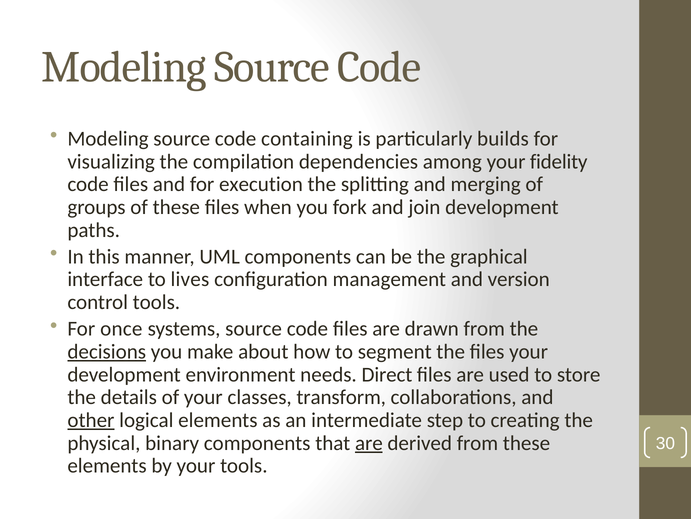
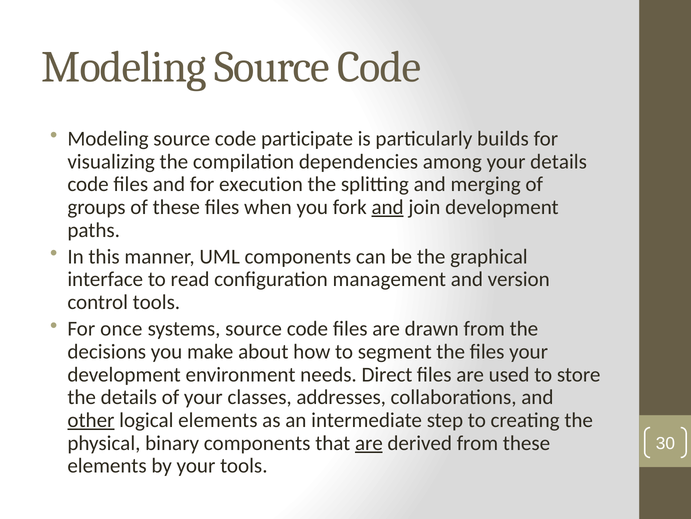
containing: containing -> participate (307, 139)
your fidelity: fidelity -> details (559, 161)
and underline: none -> present (388, 207)
lives: lives -> read (190, 279)
decisions underline: present -> none (107, 351)
transform: transform -> addresses (341, 397)
